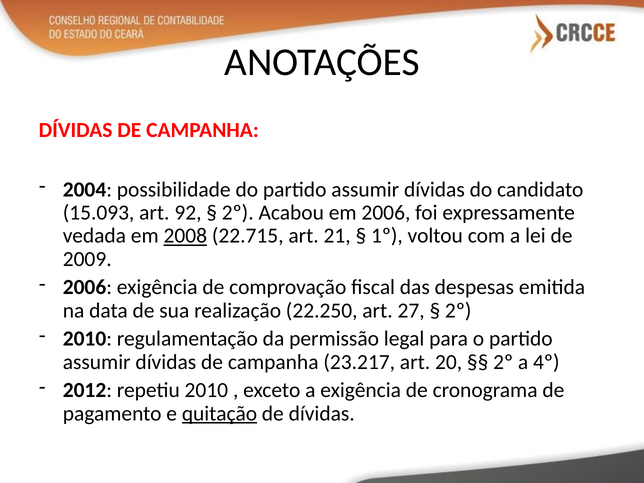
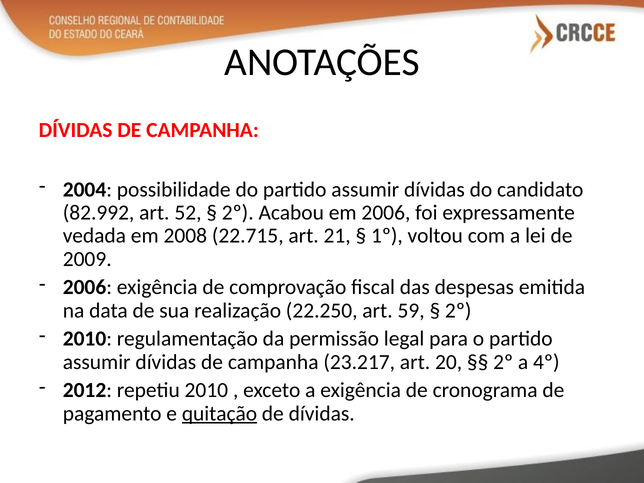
15.093: 15.093 -> 82.992 (99, 213)
92: 92 -> 52 (188, 213)
2008 underline: present -> none (185, 236)
27: 27 -> 59 (411, 311)
